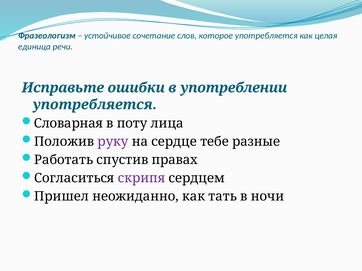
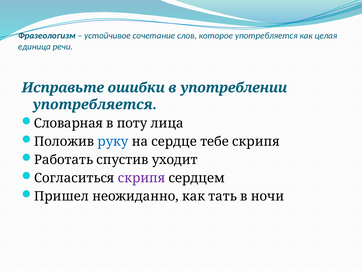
руку colour: purple -> blue (113, 142)
тебе разные: разные -> скрипя (256, 142)
правах: правах -> уходит (175, 160)
